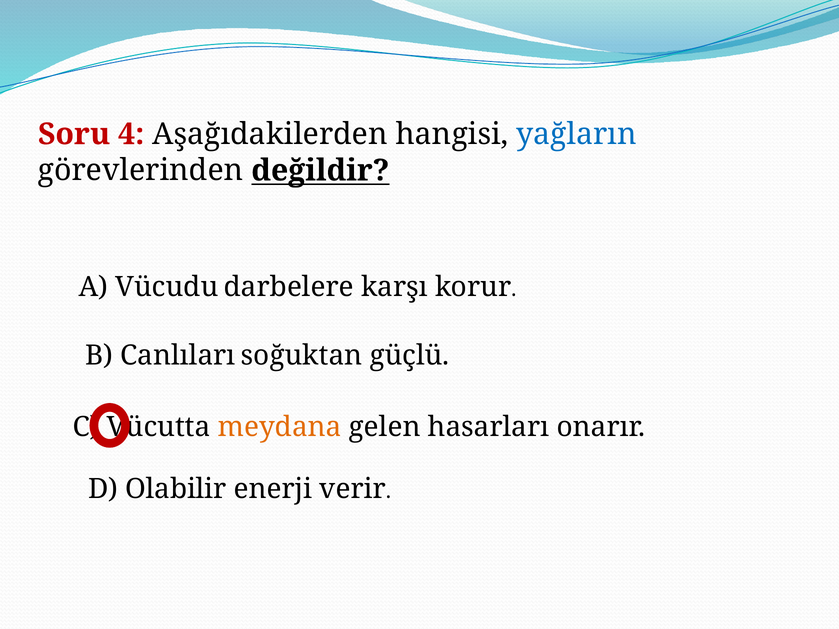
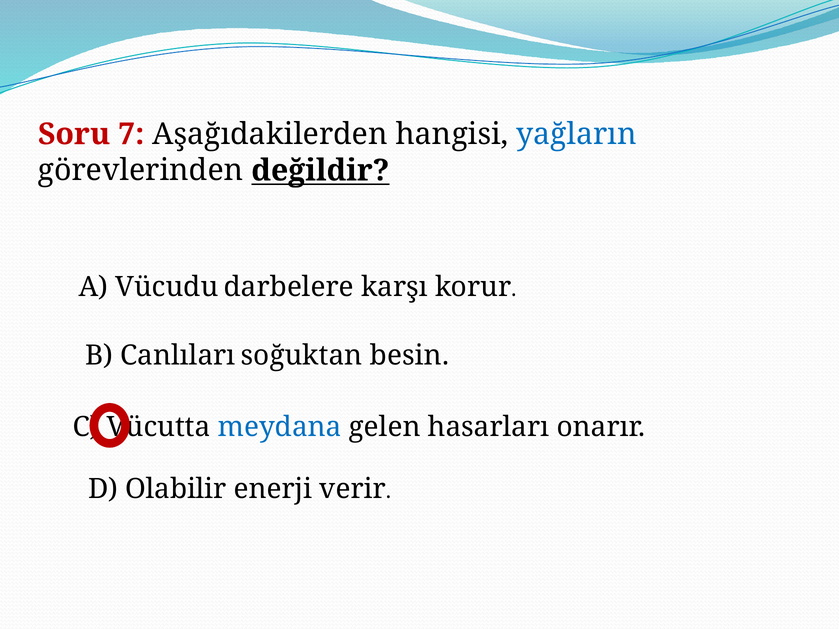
4: 4 -> 7 (131, 134)
güçlü: güçlü -> besin (409, 356)
meydana colour: orange -> blue (280, 427)
